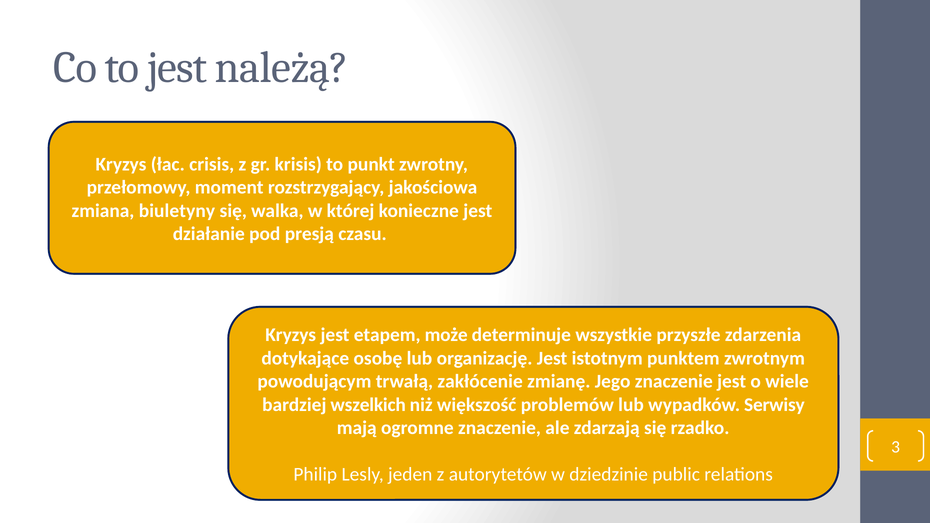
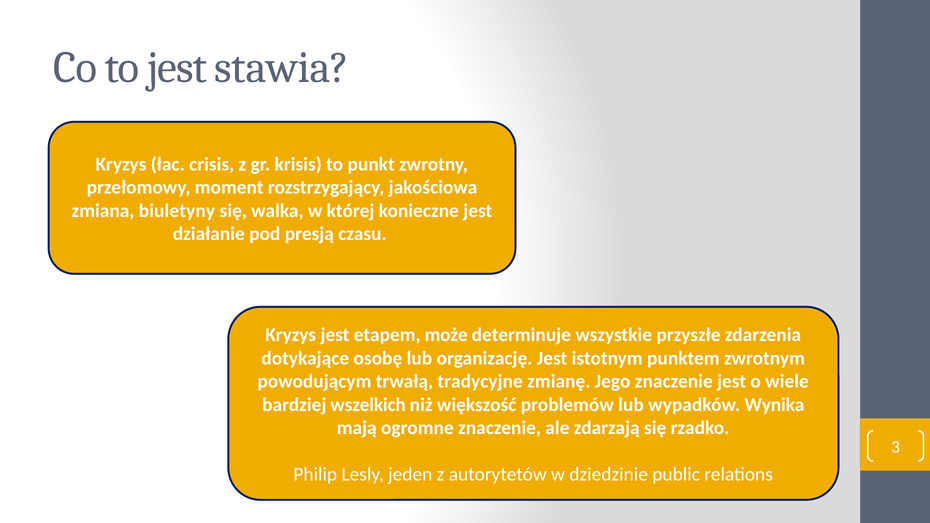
należą: należą -> stawia (282, 68)
zakłócenie: zakłócenie -> tradycyjne (480, 382)
Serwisy: Serwisy -> Wynika (774, 405)
